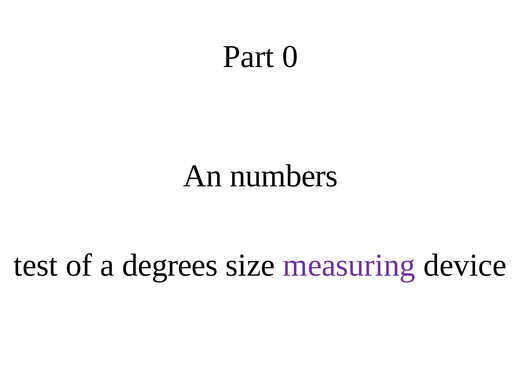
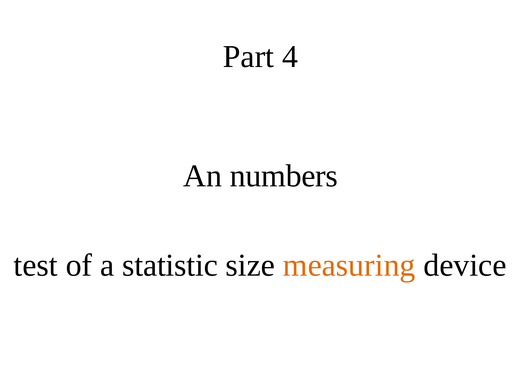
0: 0 -> 4 (290, 56)
degrees: degrees -> statistic (170, 265)
measuring colour: purple -> orange (349, 265)
